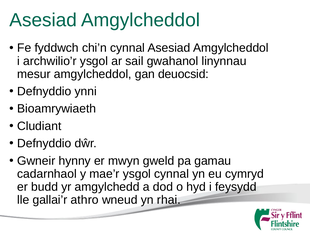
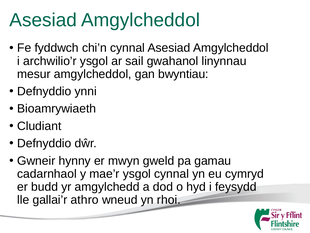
deuocsid: deuocsid -> bwyntiau (183, 74)
rhai: rhai -> rhoi (169, 199)
